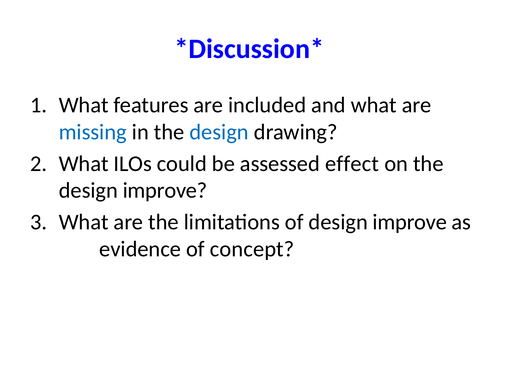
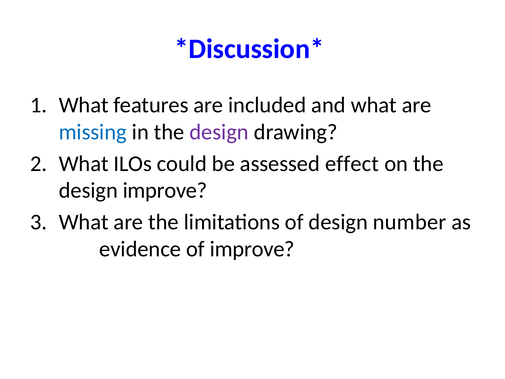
design colour: blue -> purple (219, 132)
of design improve: improve -> number (410, 222)
of concept: concept -> improve (252, 249)
